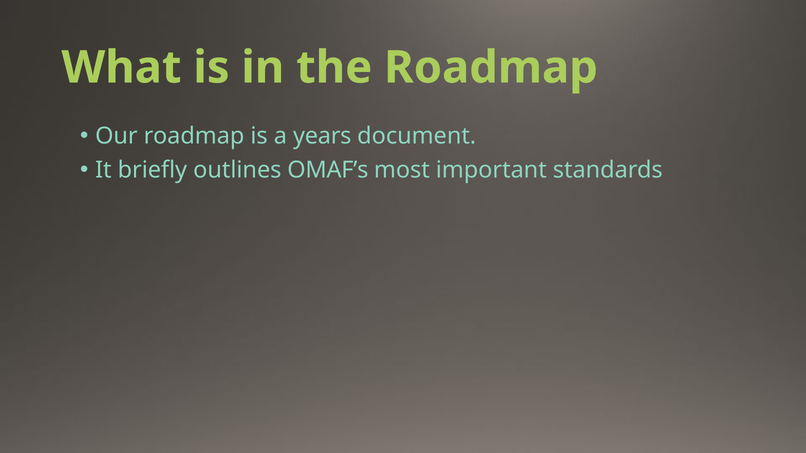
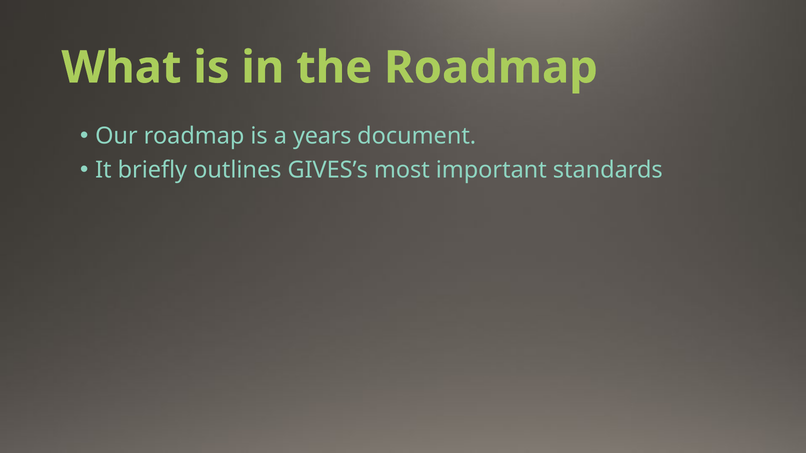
OMAF’s: OMAF’s -> GIVES’s (328, 170)
